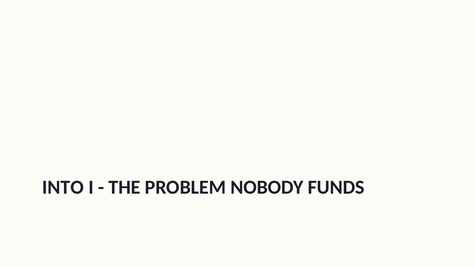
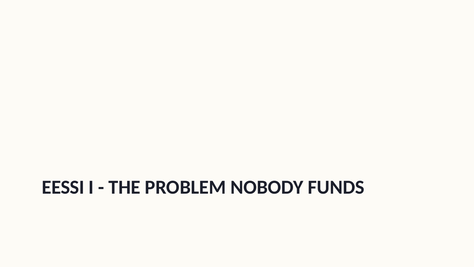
INTO: INTO -> EESSI (63, 187)
